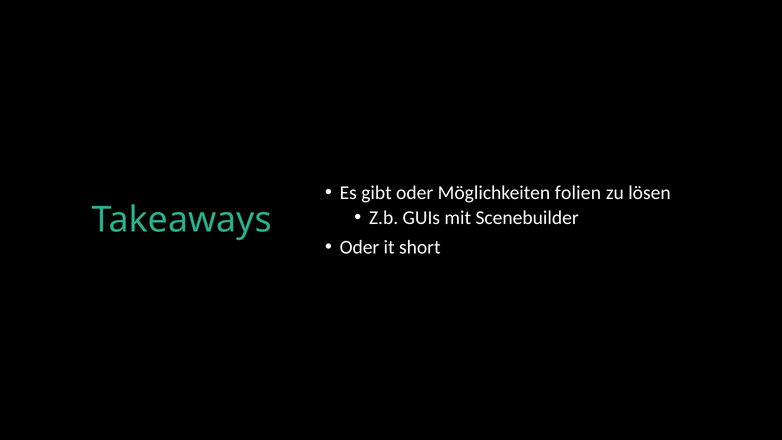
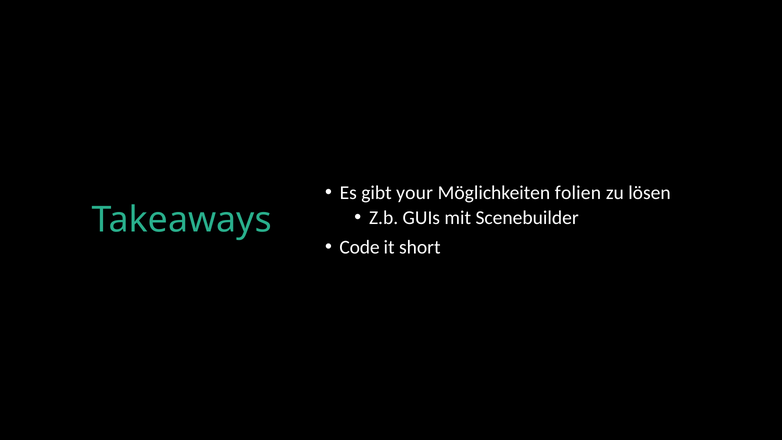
gibt oder: oder -> your (415, 193)
Oder: Oder -> Code (360, 247)
